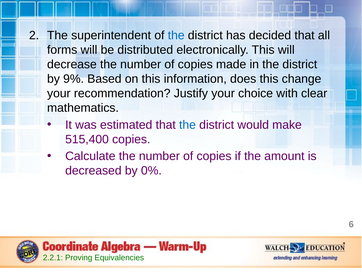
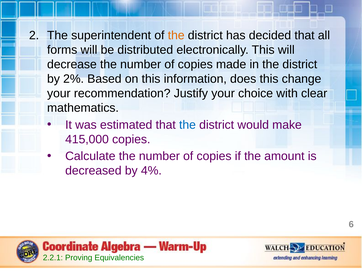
the colour: blue -> orange (176, 35)
9%: 9% -> 2% (74, 79)
515,400: 515,400 -> 415,000 (87, 139)
0%: 0% -> 4% (151, 170)
